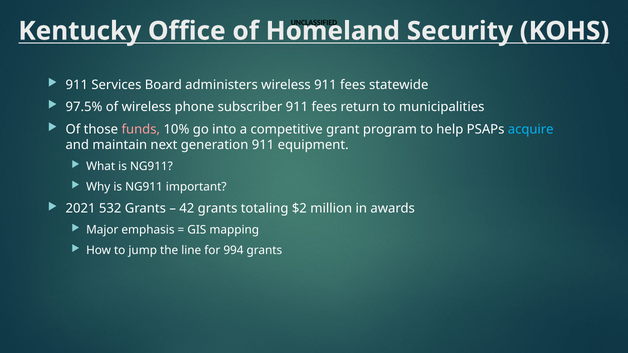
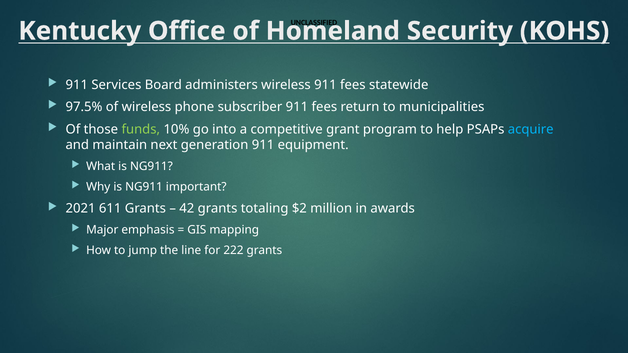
funds colour: pink -> light green (141, 129)
532: 532 -> 611 (110, 209)
994: 994 -> 222 (233, 251)
